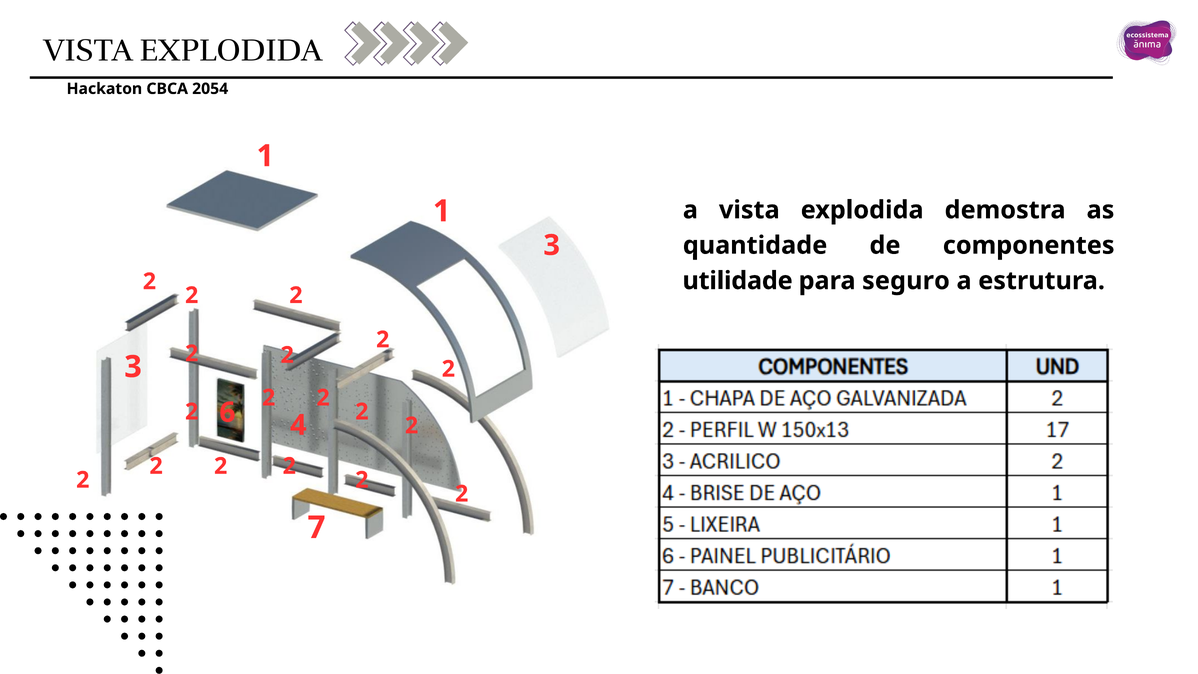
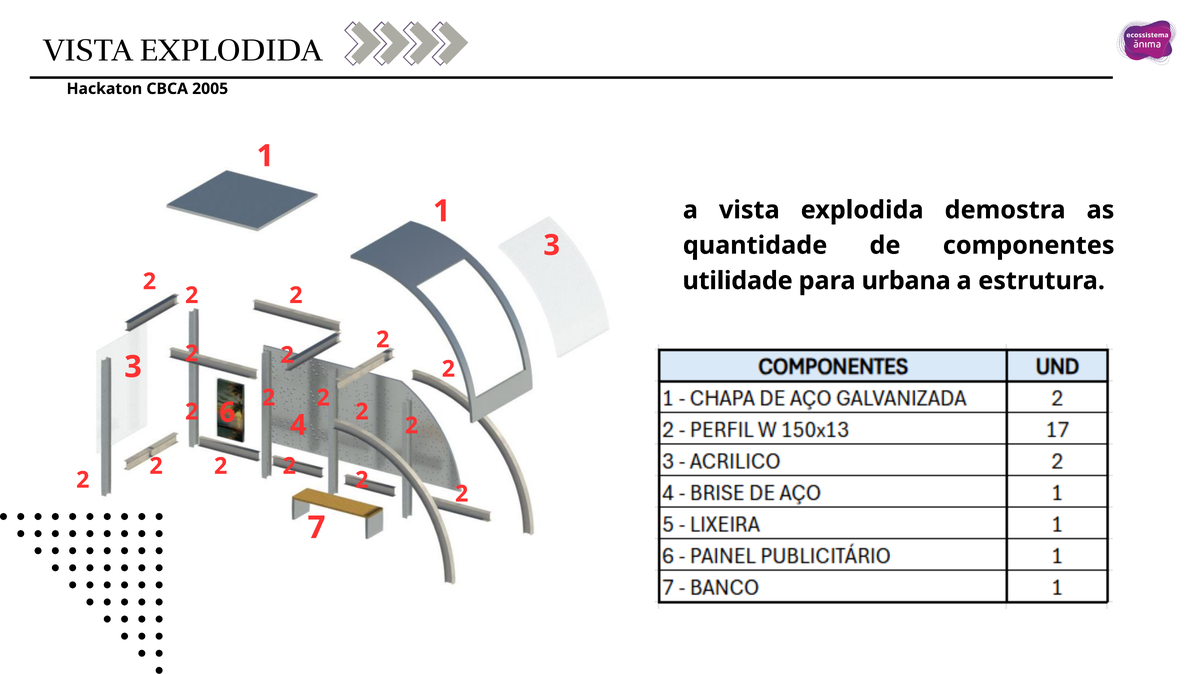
2054: 2054 -> 2005 (210, 89)
seguro: seguro -> urbana (906, 281)
